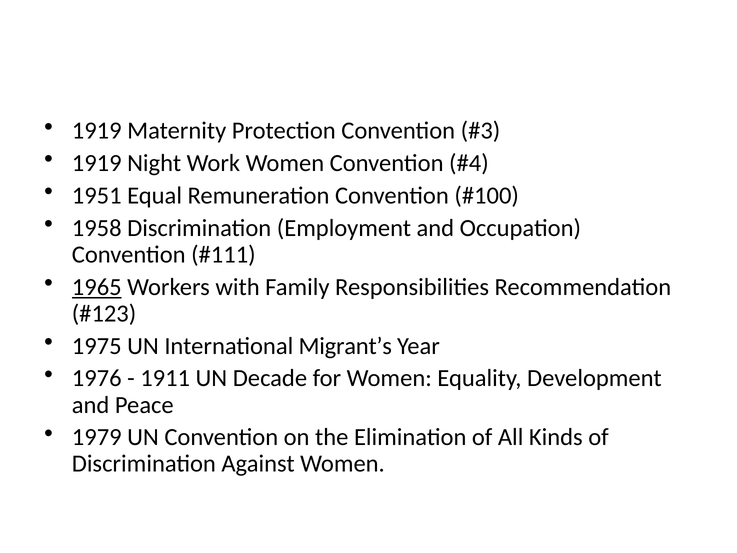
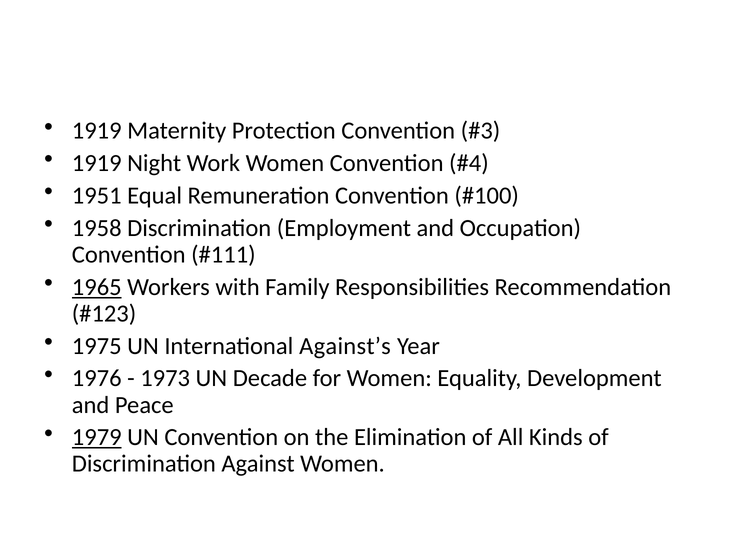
Migrant’s: Migrant’s -> Against’s (345, 346)
1911: 1911 -> 1973 (165, 378)
1979 underline: none -> present (97, 437)
